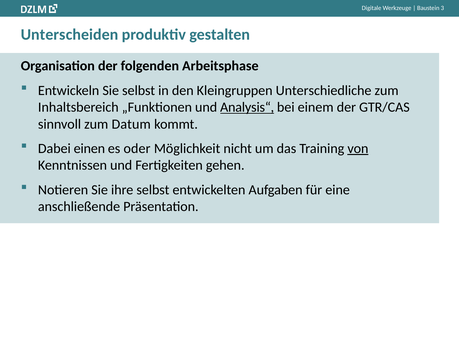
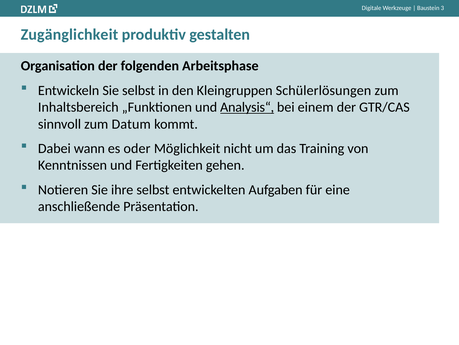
Unterscheiden: Unterscheiden -> Zugänglichkeit (70, 34)
Unterschiedliche: Unterschiedliche -> Schülerlösungen (324, 90)
einen: einen -> wann (89, 148)
von underline: present -> none (358, 148)
